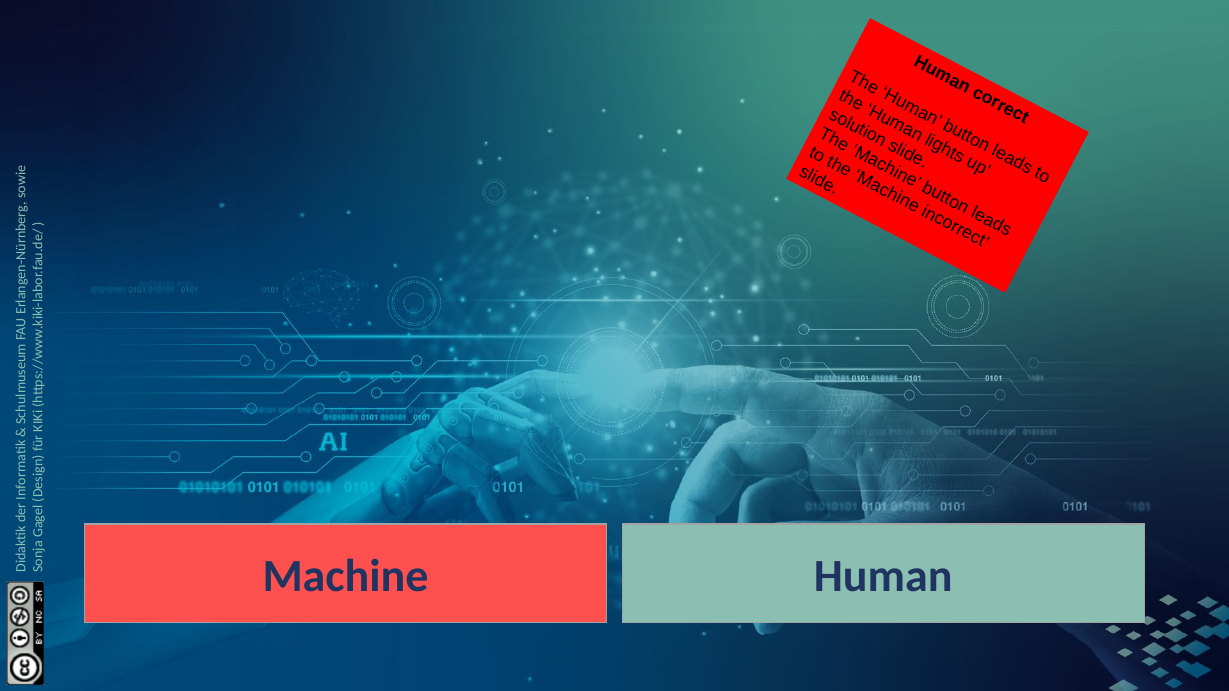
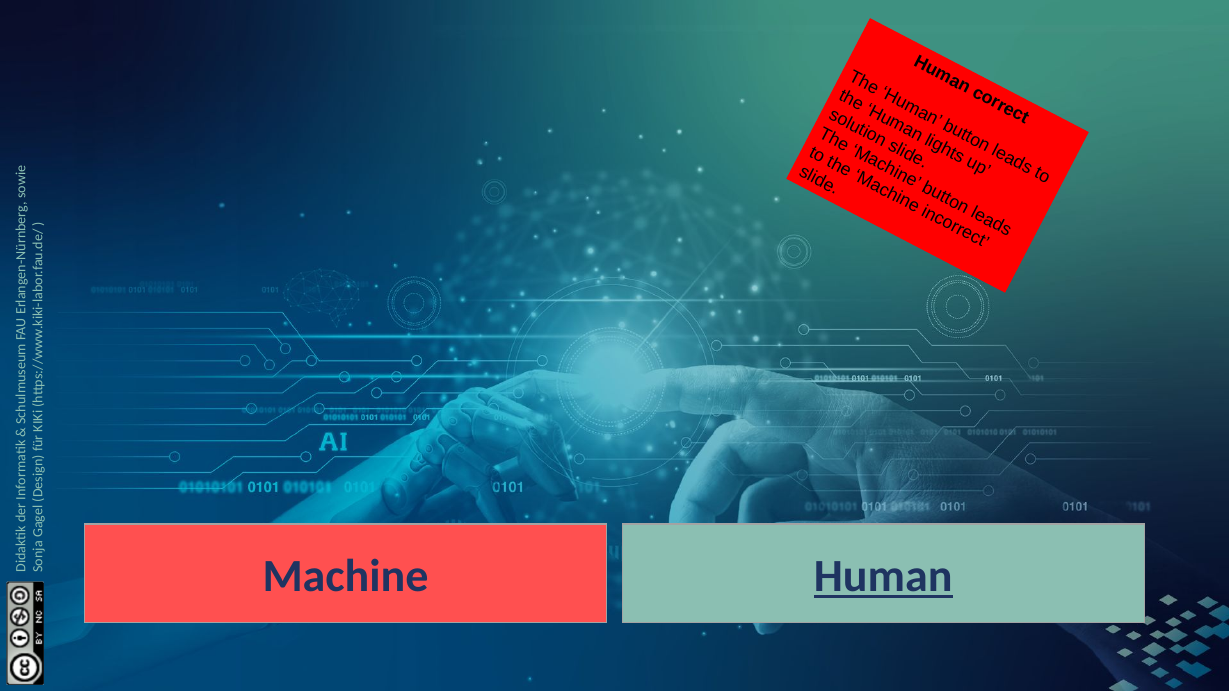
Human underline: none -> present (883, 577)
